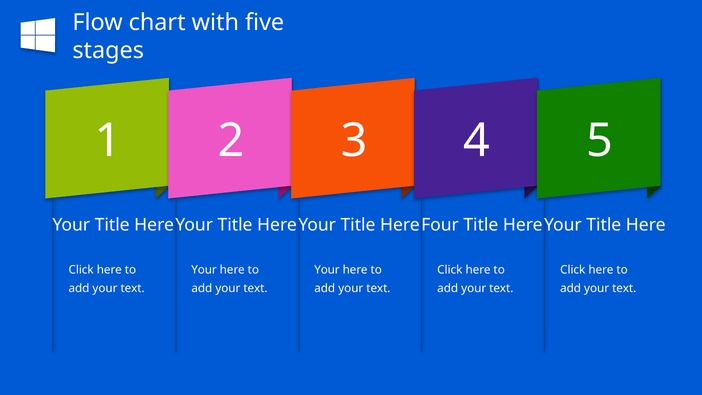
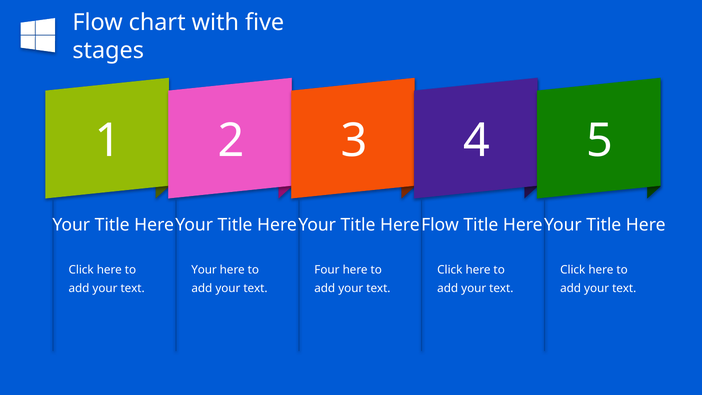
Four: Four -> Flow (440, 225)
Your: Your -> Four (327, 270)
